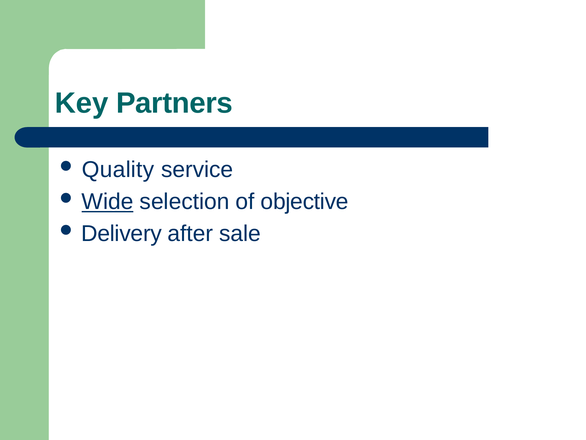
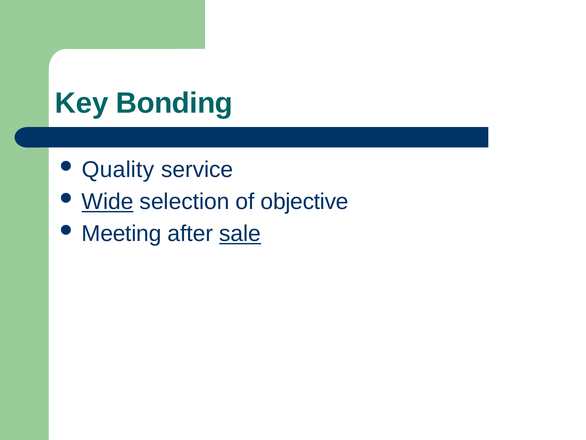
Partners: Partners -> Bonding (174, 103)
Delivery: Delivery -> Meeting (121, 233)
sale underline: none -> present (240, 233)
